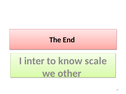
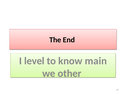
inter: inter -> level (34, 61)
scale: scale -> main (96, 61)
